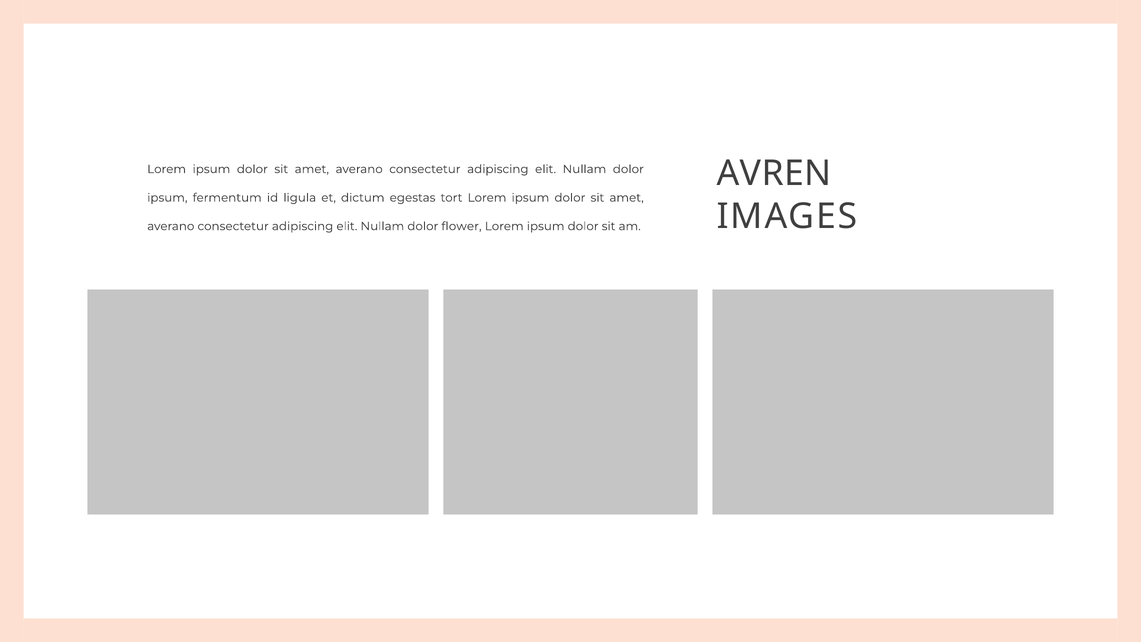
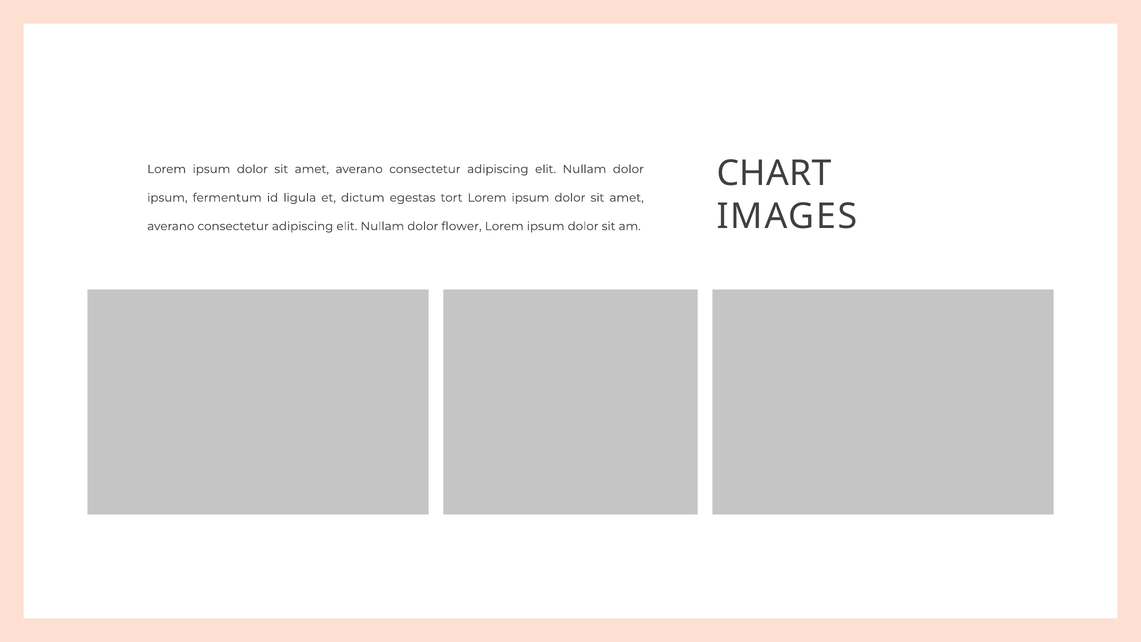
AVREN: AVREN -> CHART (774, 174)
